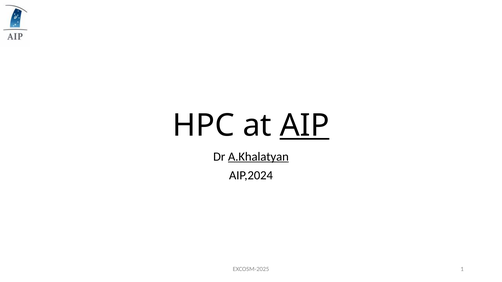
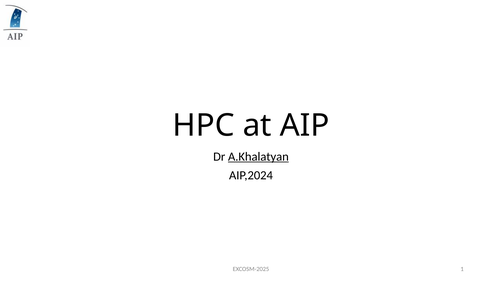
AIP underline: present -> none (305, 125)
